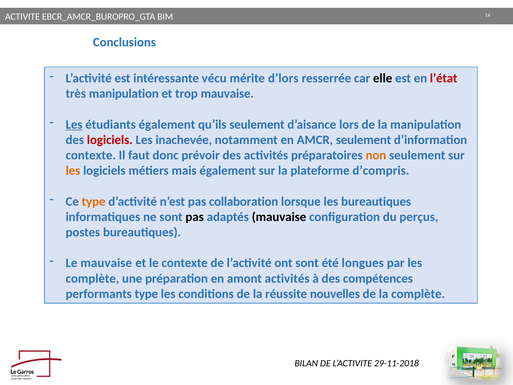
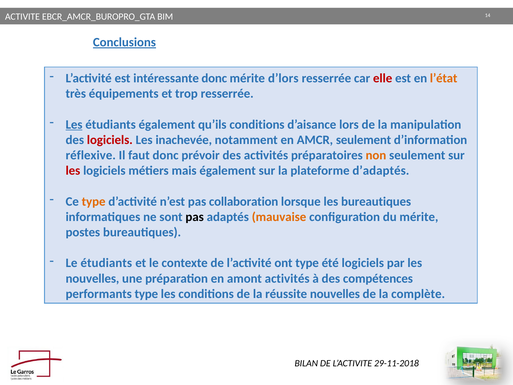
Conclusions underline: none -> present (124, 42)
intéressante vécu: vécu -> donc (214, 78)
elle colour: black -> red (383, 78)
l’état colour: red -> orange (444, 78)
très manipulation: manipulation -> équipements (124, 94)
trop mauvaise: mauvaise -> resserrée (227, 94)
qu’ils seulement: seulement -> conditions (257, 124)
contexte: contexte -> réflexive (91, 155)
les colour: orange -> red (73, 171)
d’compris: d’compris -> d’adaptés (381, 171)
mauvaise colour: black -> orange (279, 217)
du perçus: perçus -> mérite (419, 217)
Le mauvaise: mauvaise -> étudiants (106, 263)
ont sont: sont -> type (307, 263)
été longues: longues -> logiciels (363, 263)
complète: complète -> nouvelles (92, 278)
